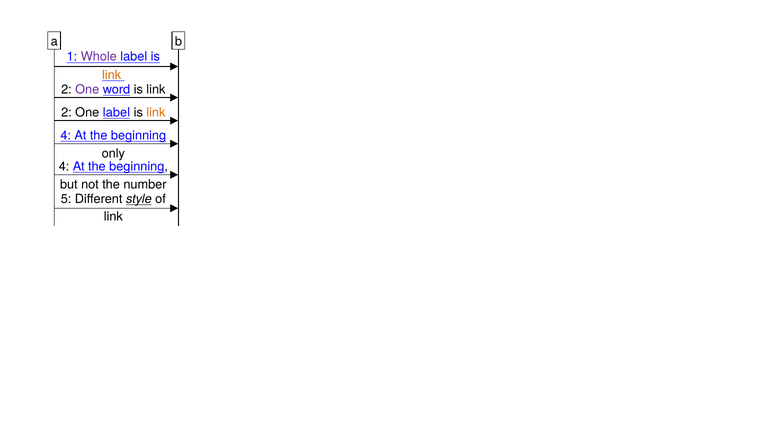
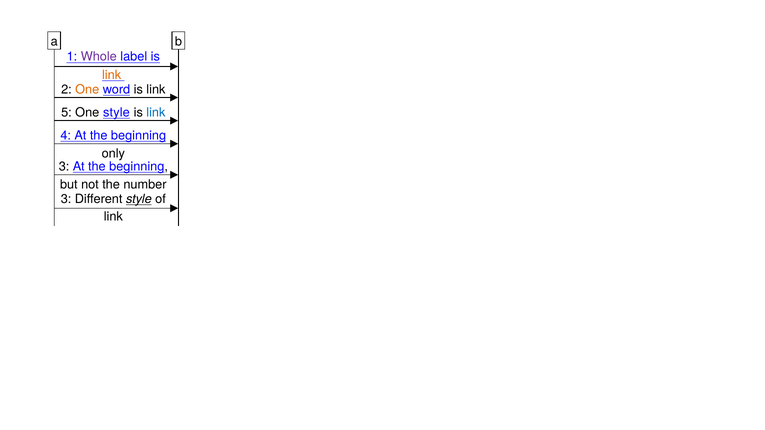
One colour: purple -> orange (87, 89)
2: 2 -> 5 (66, 113)
One label: label -> style (116, 113)
link colour: orange -> blue (156, 113)
4: 4 -> 3 (64, 167)
5: 5 -> 3 (66, 199)
